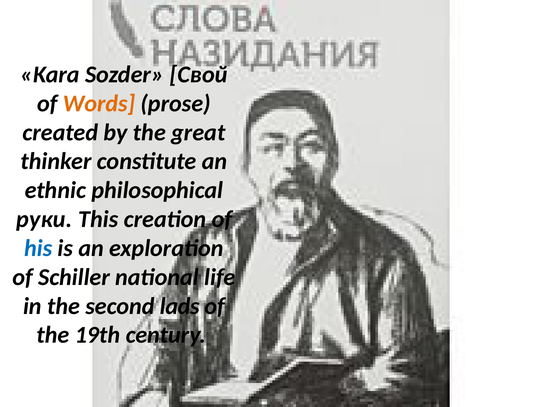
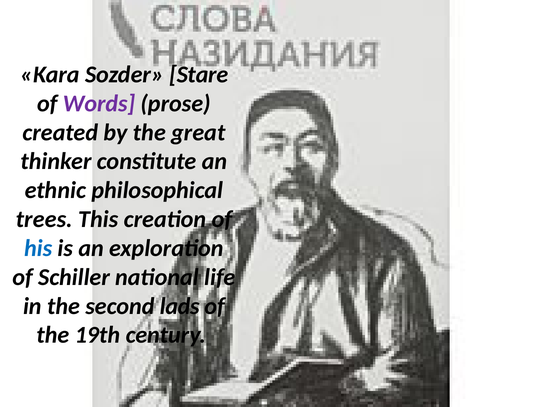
Свой: Свой -> Stare (199, 74)
Words colour: orange -> purple (99, 103)
руки: руки -> trees (44, 219)
